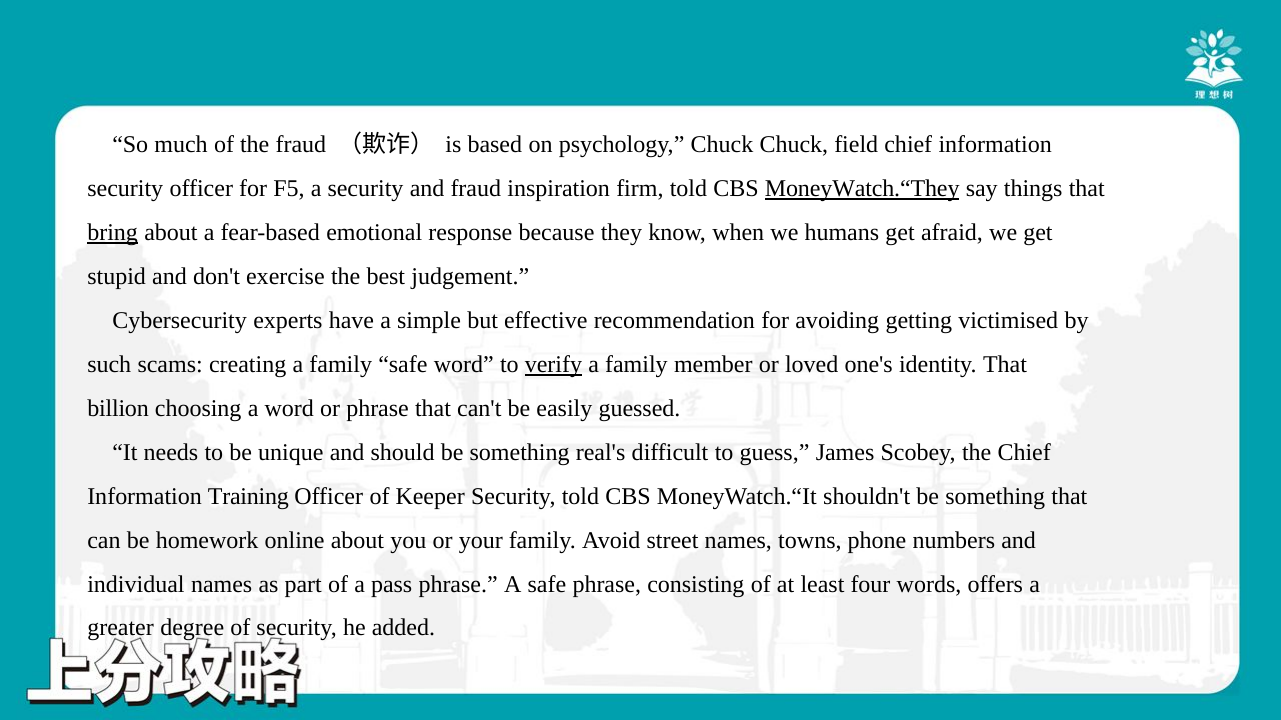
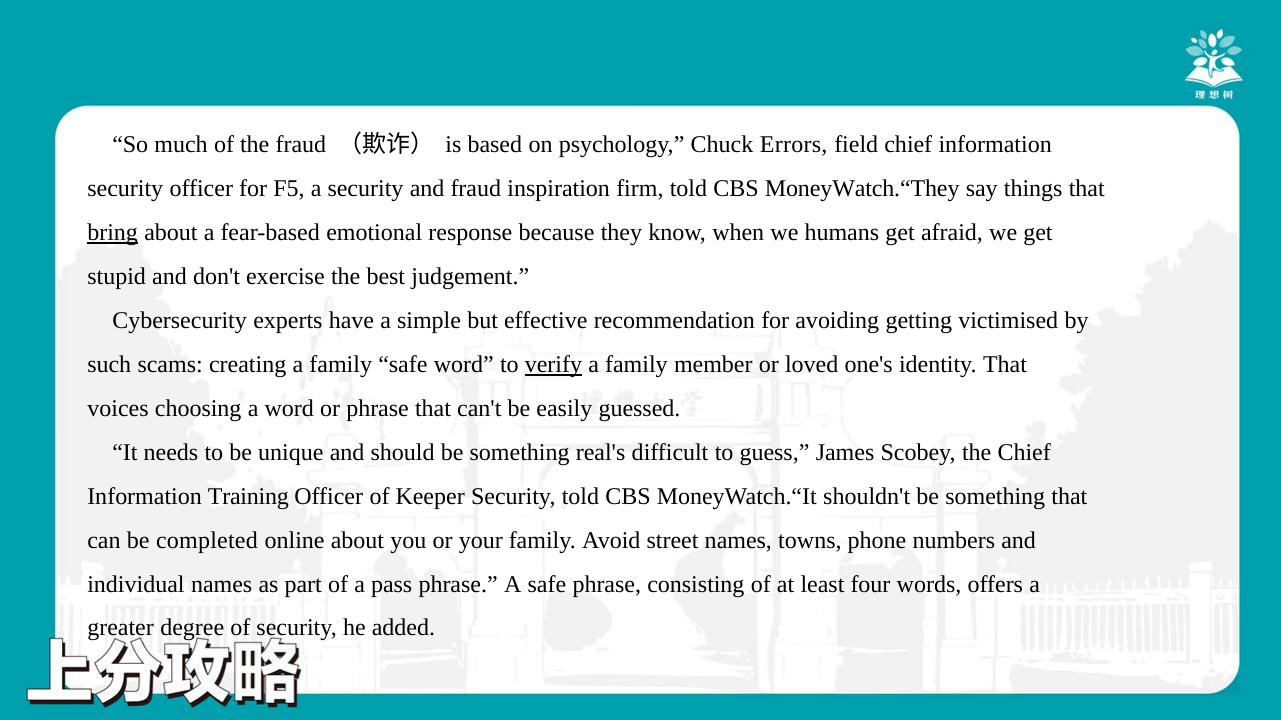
Chuck Chuck: Chuck -> Errors (794, 145)
MoneyWatch.“They underline: present -> none (862, 189)
billion: billion -> voices (118, 409)
homework: homework -> completed (207, 541)
